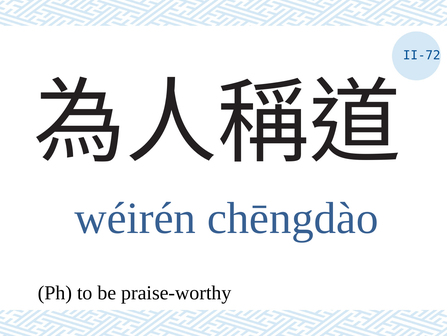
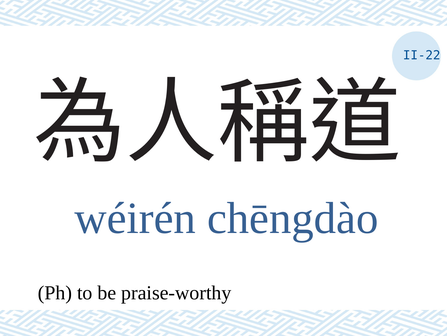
II-72: II-72 -> II-22 (422, 55)
